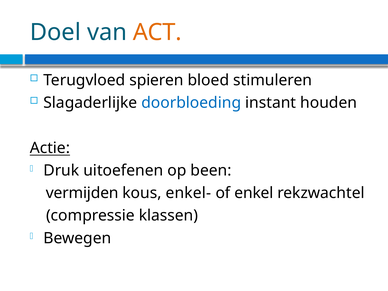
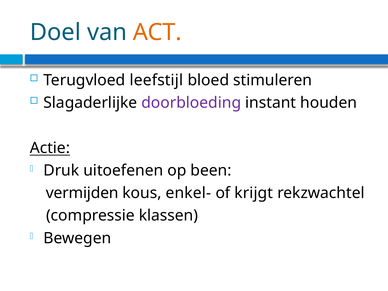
spieren: spieren -> leefstijl (156, 80)
doorbloeding colour: blue -> purple (191, 103)
enkel: enkel -> krijgt (254, 193)
